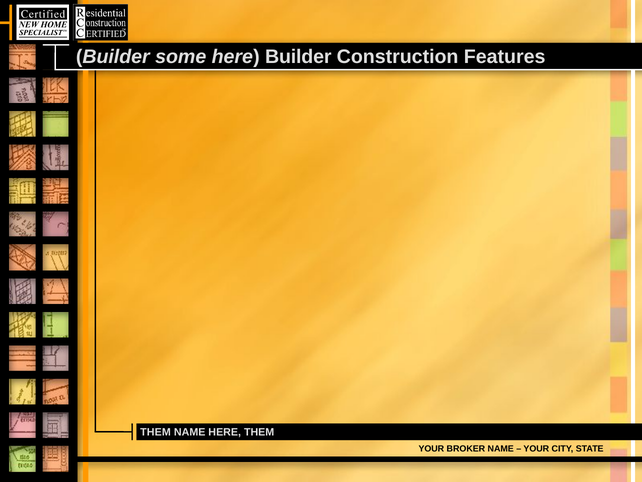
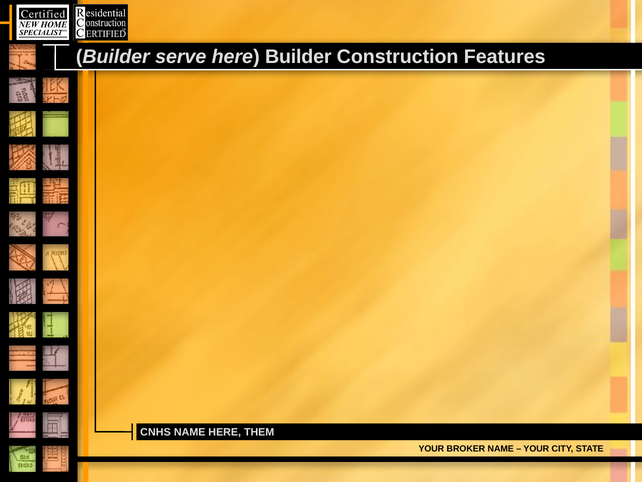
some: some -> serve (181, 57)
THEM: THEM -> CNHS (156, 432)
